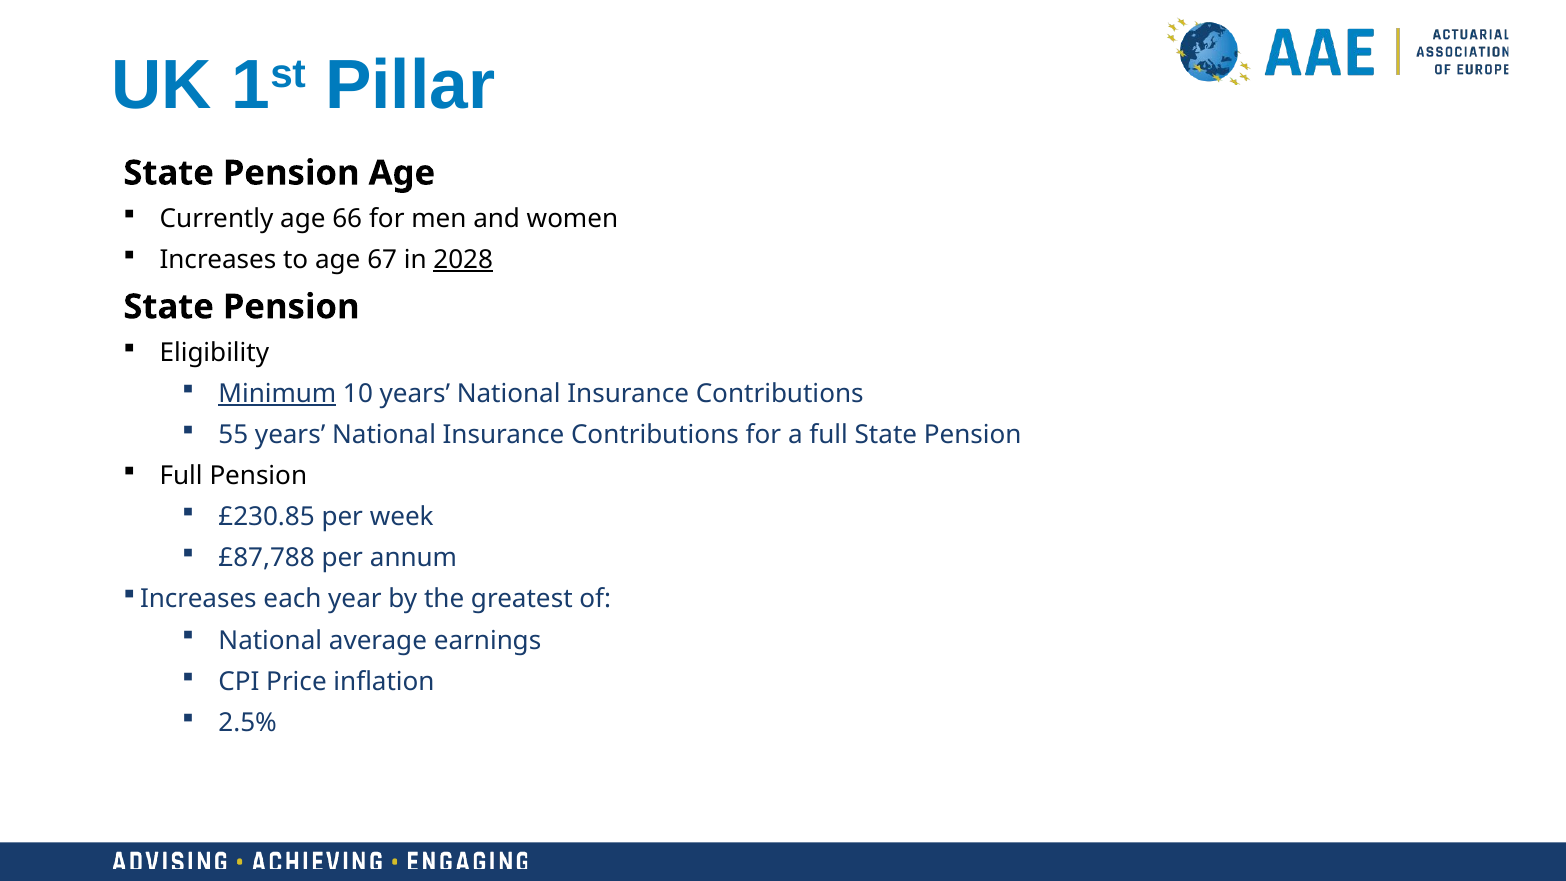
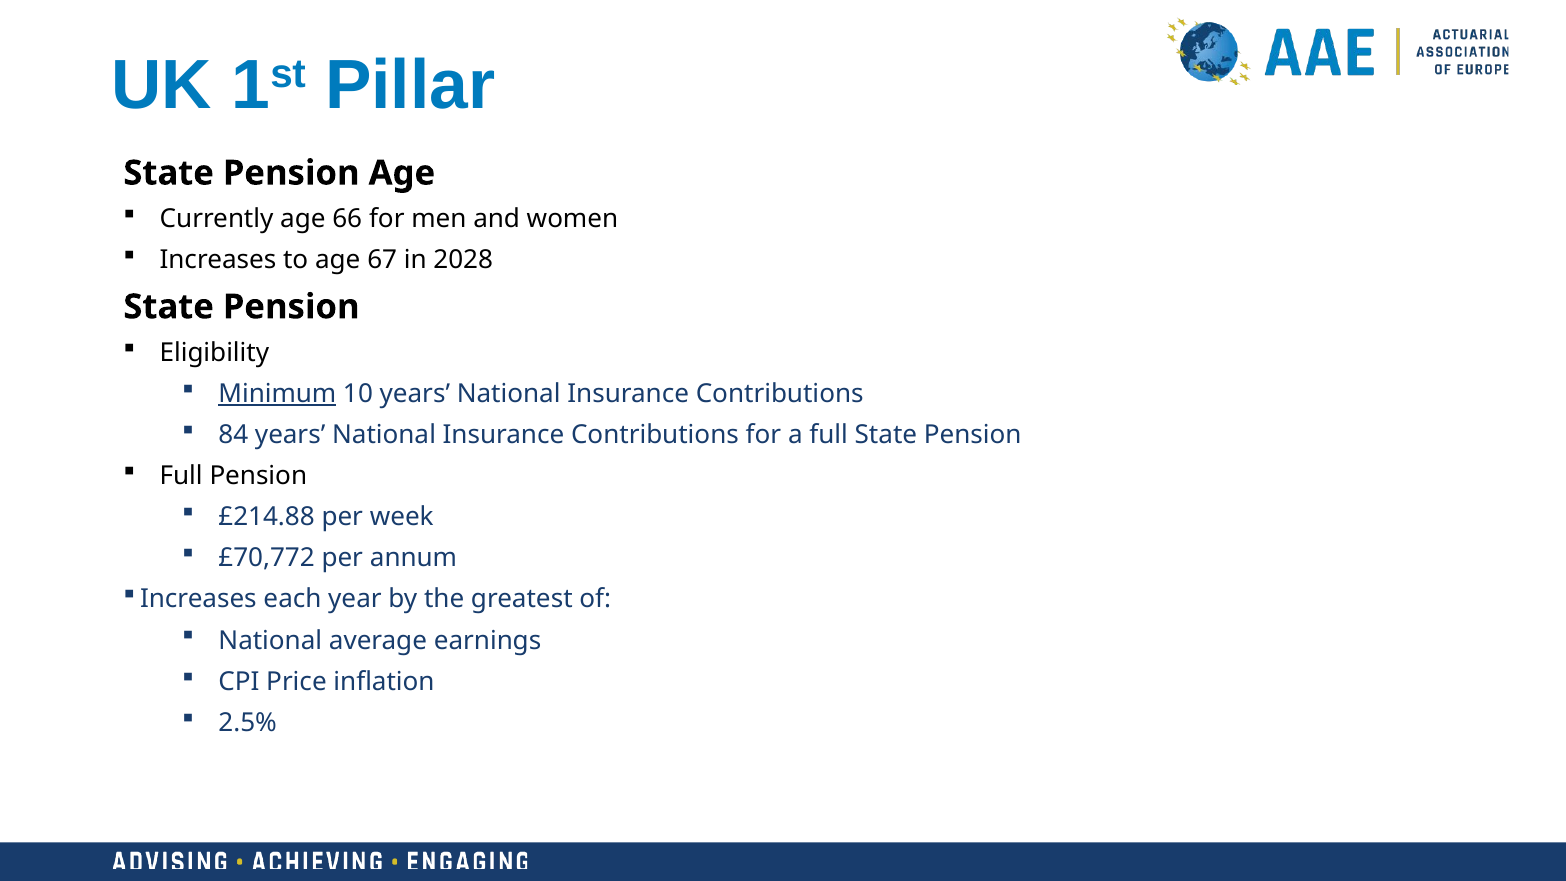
2028 underline: present -> none (463, 260)
55: 55 -> 84 (233, 435)
£230.85: £230.85 -> £214.88 (267, 517)
£87,788: £87,788 -> £70,772 (267, 558)
